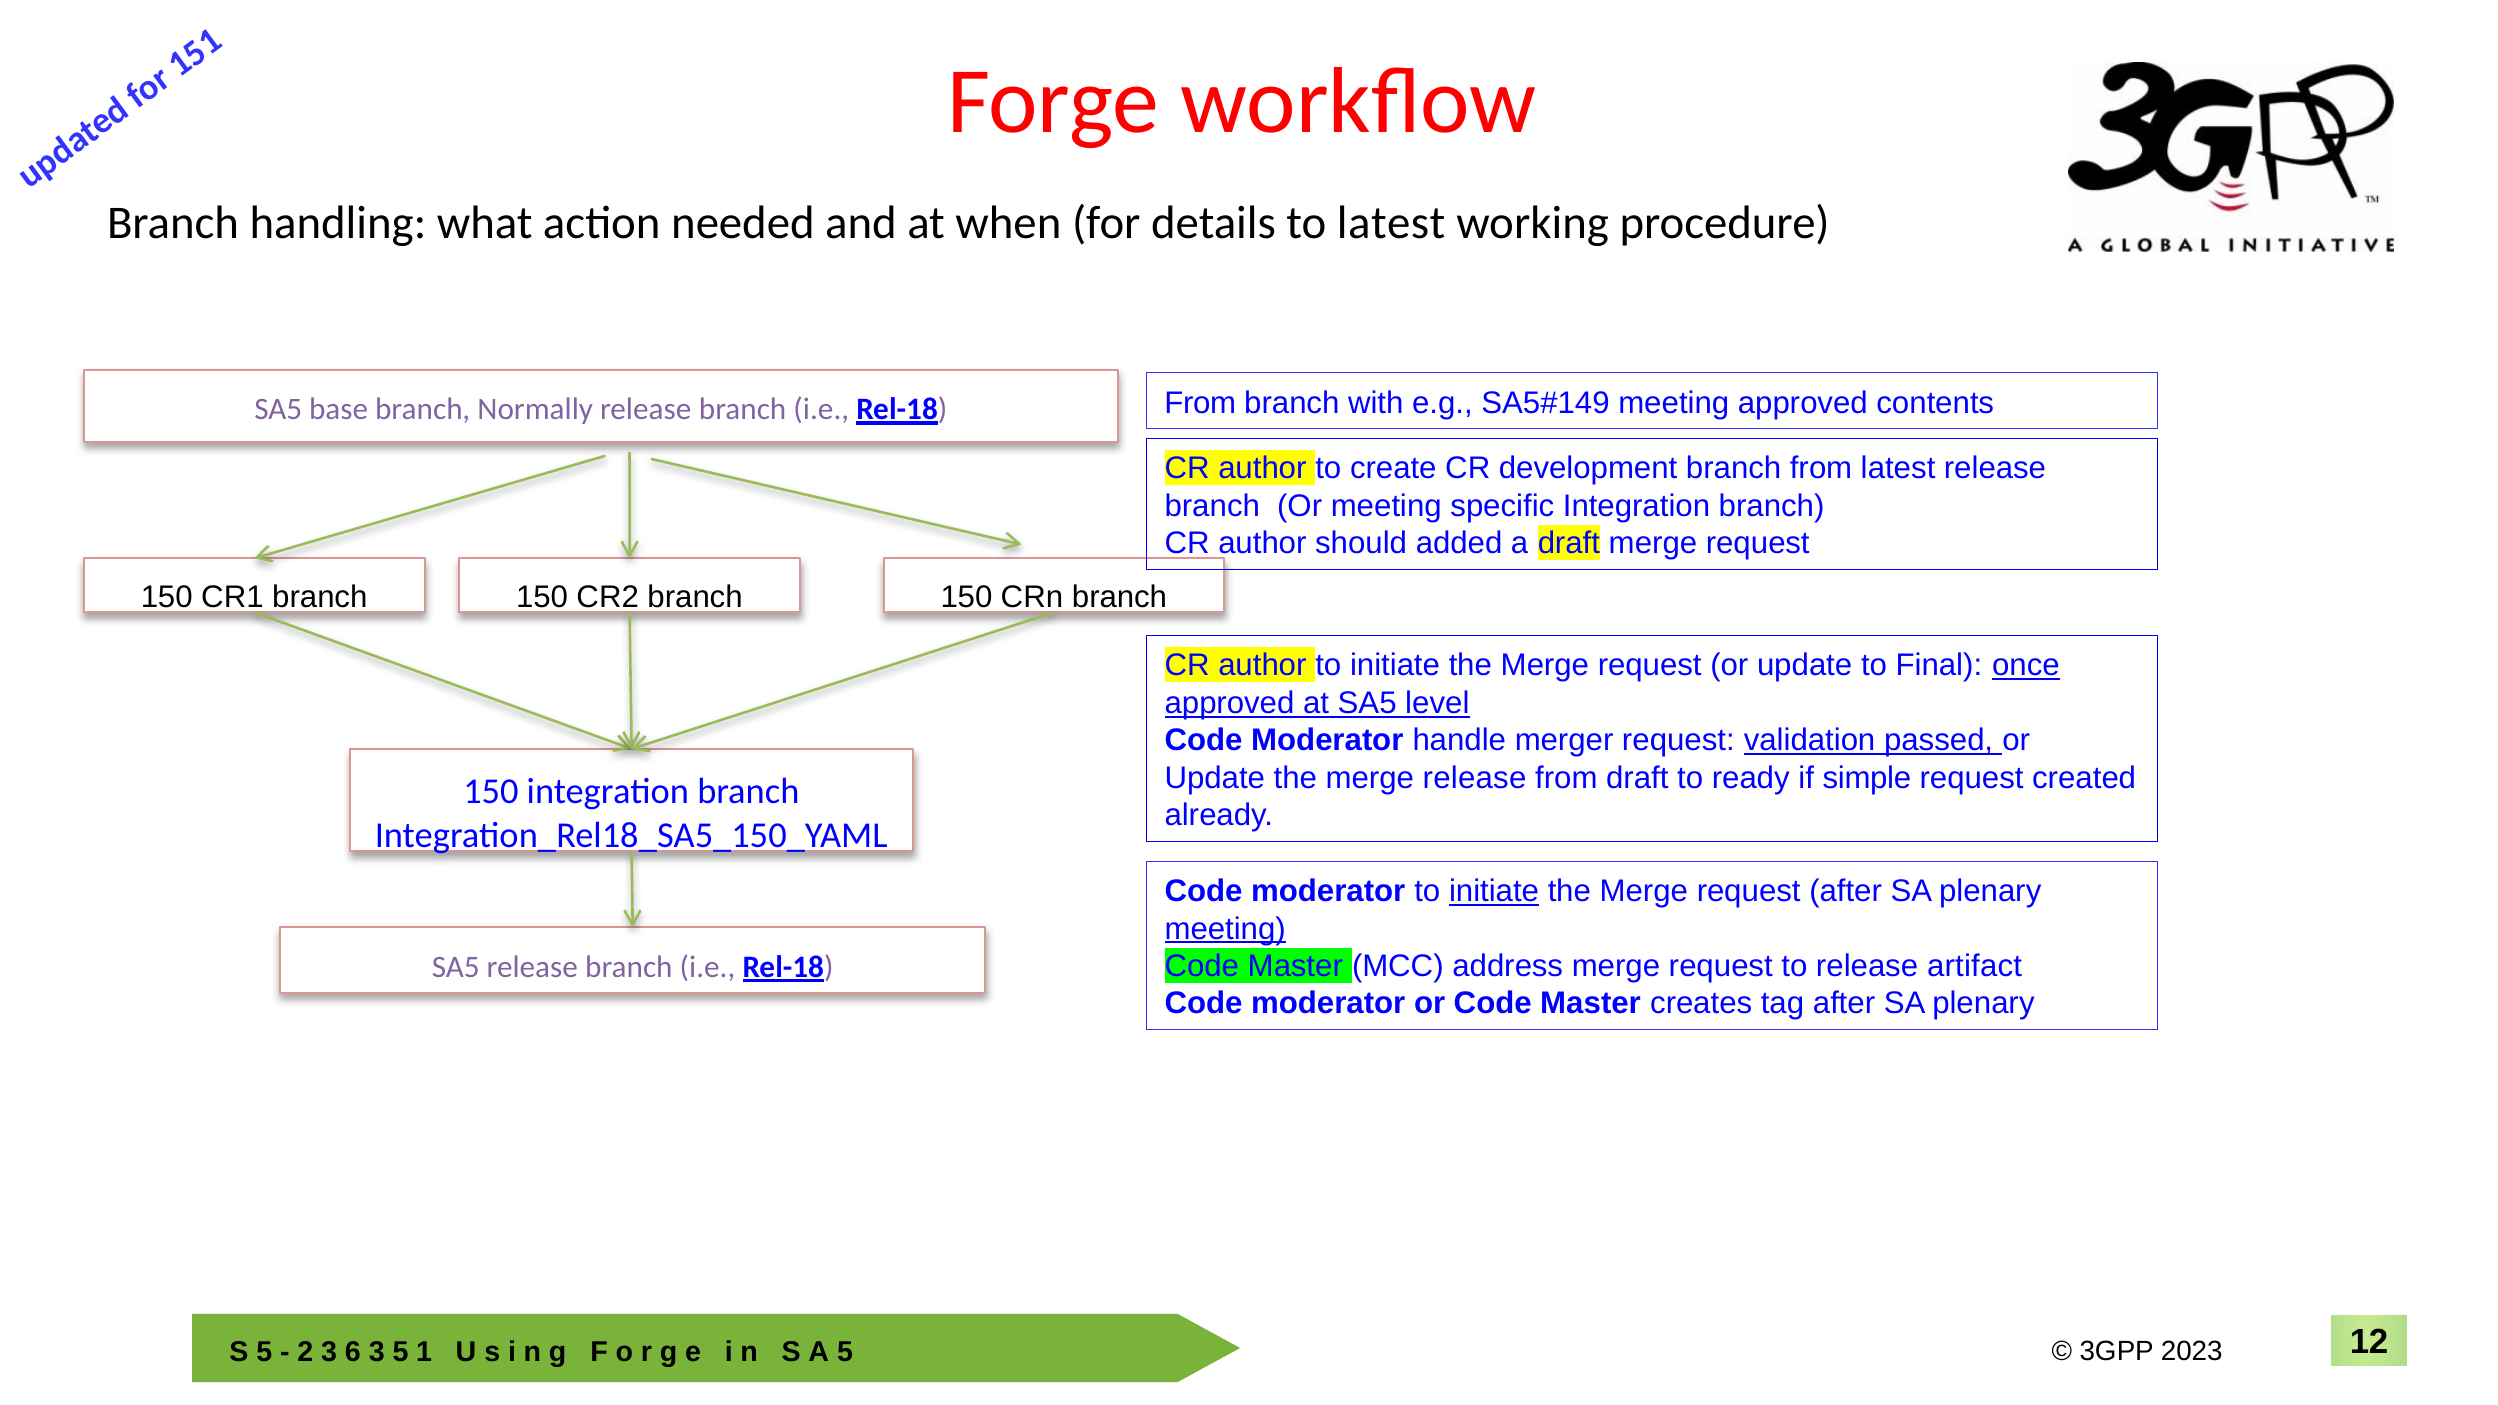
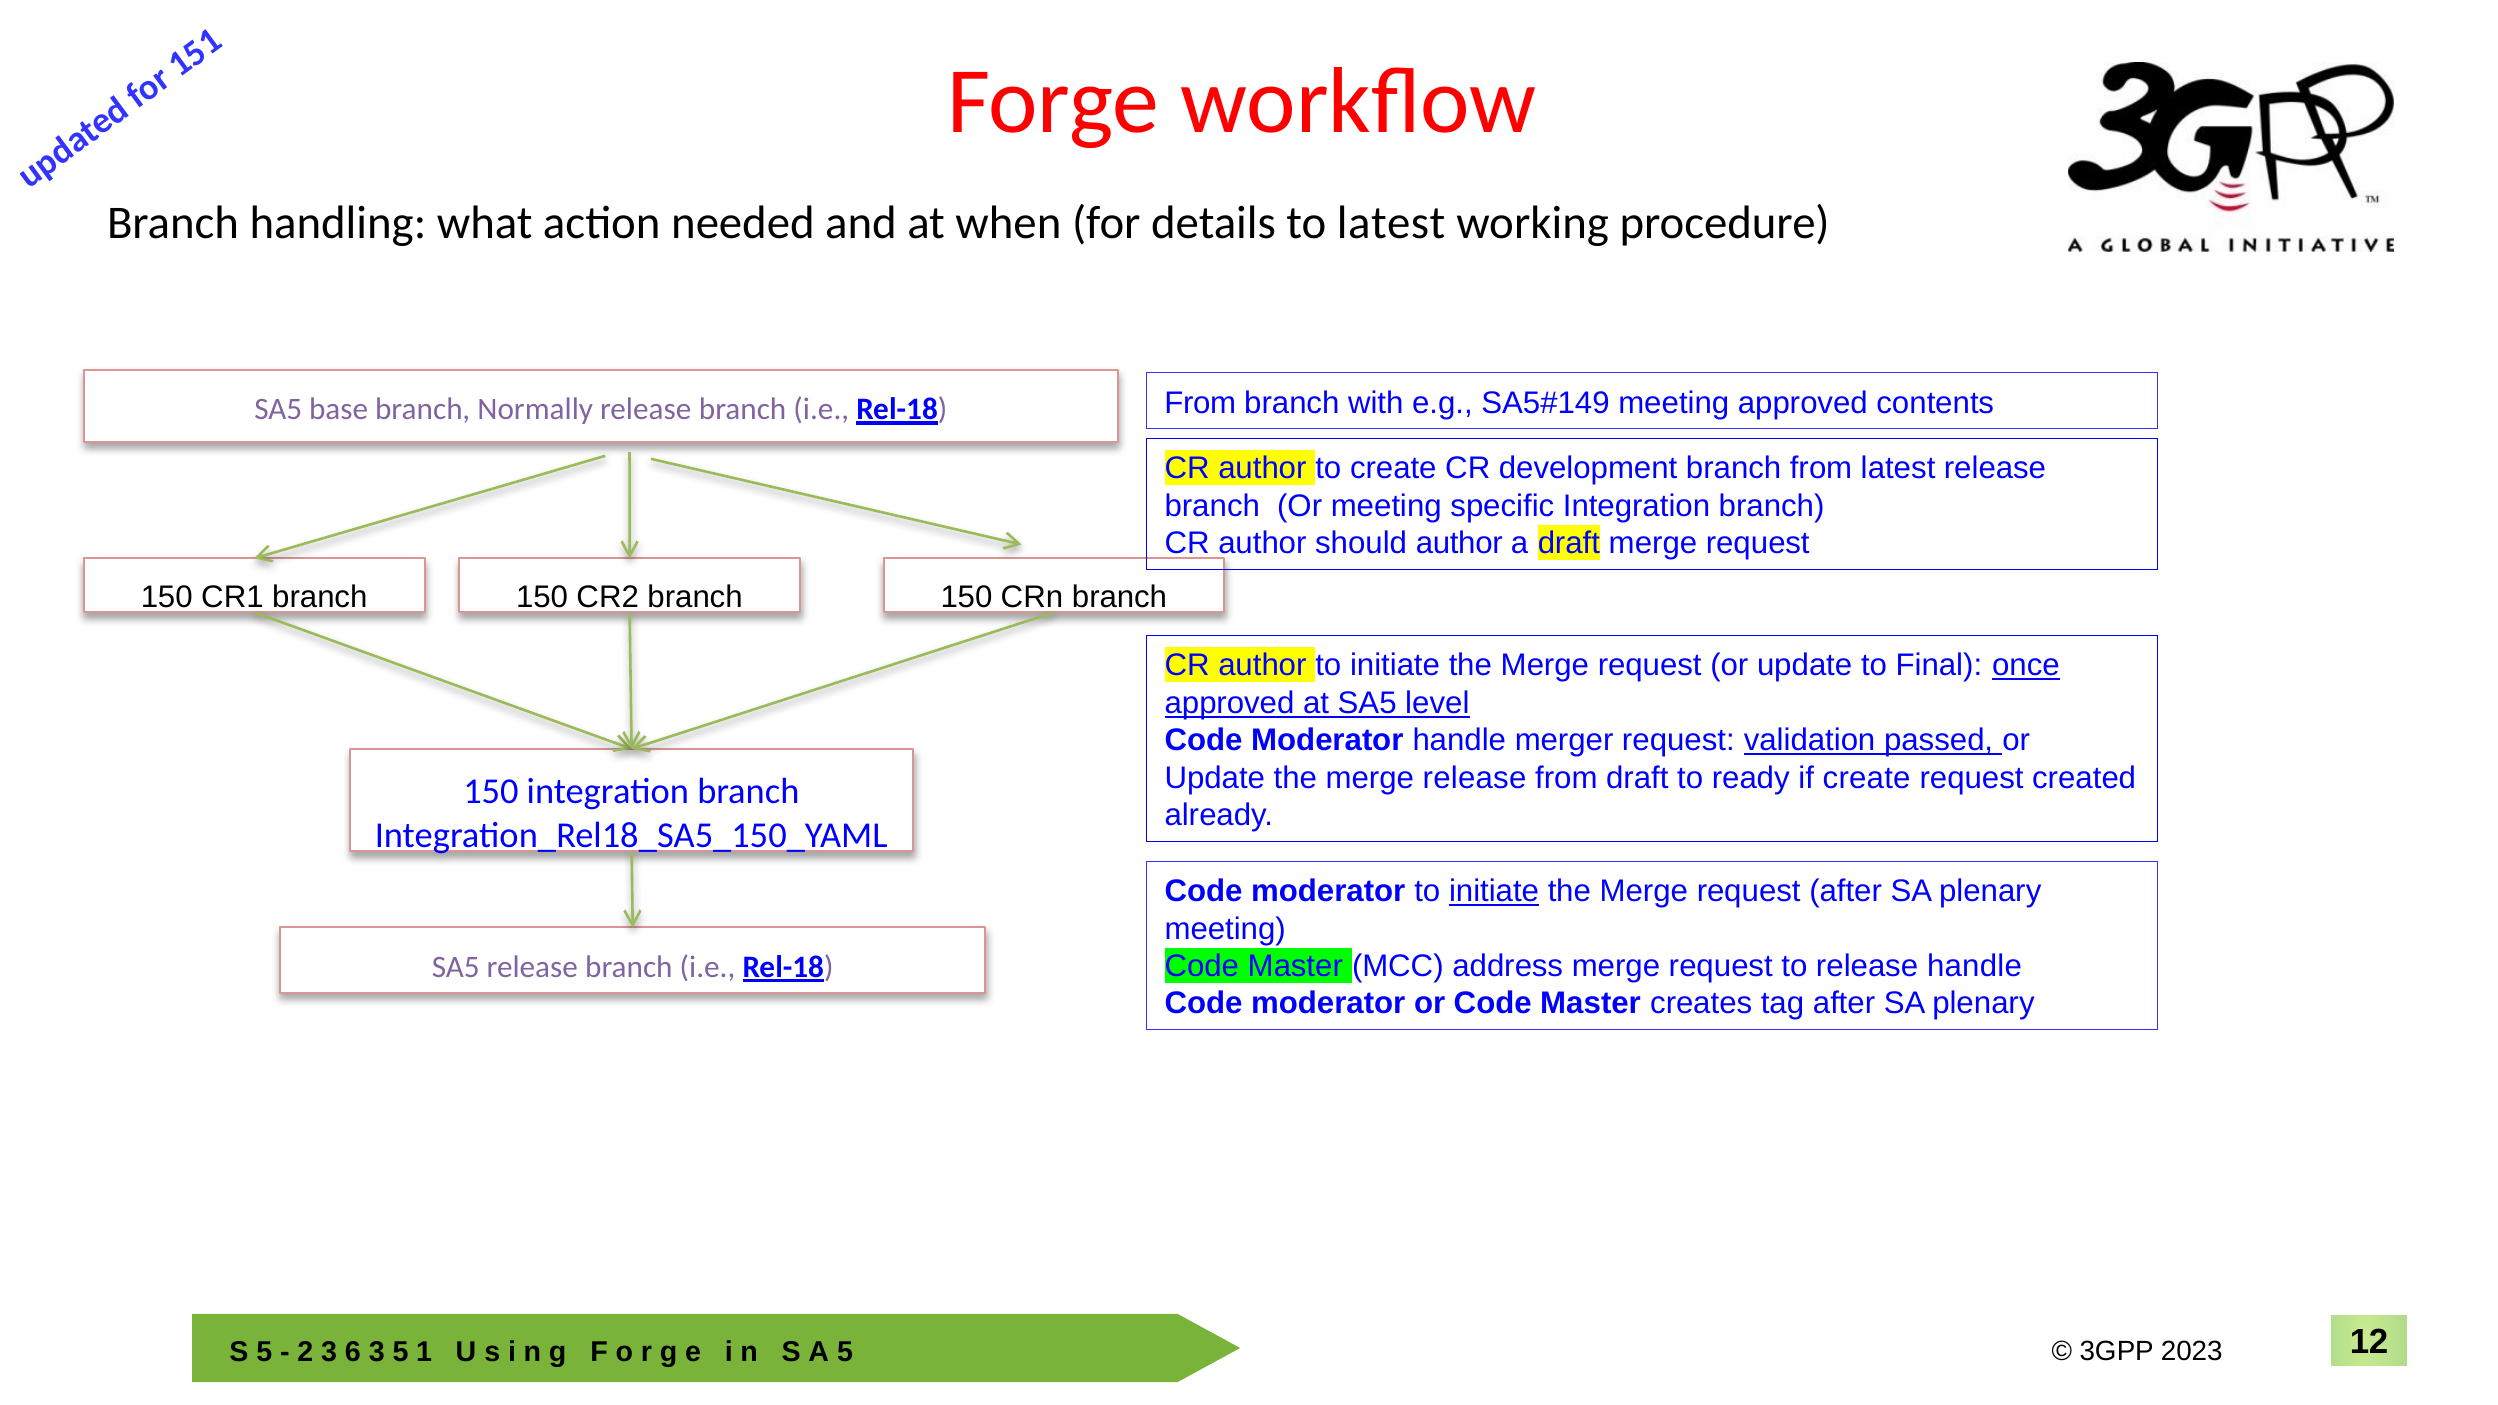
should added: added -> author (1459, 543)
if simple: simple -> create (1867, 778)
meeting underline: present -> none (1225, 929)
release artifact: artifact -> handle (1974, 966)
